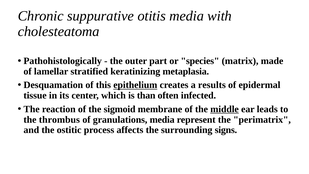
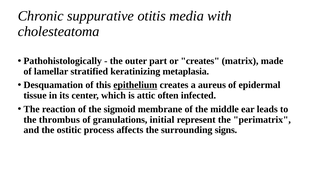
or species: species -> creates (200, 61)
results: results -> aureus (212, 85)
than: than -> attic (146, 95)
middle underline: present -> none (225, 109)
granulations media: media -> initial (162, 119)
